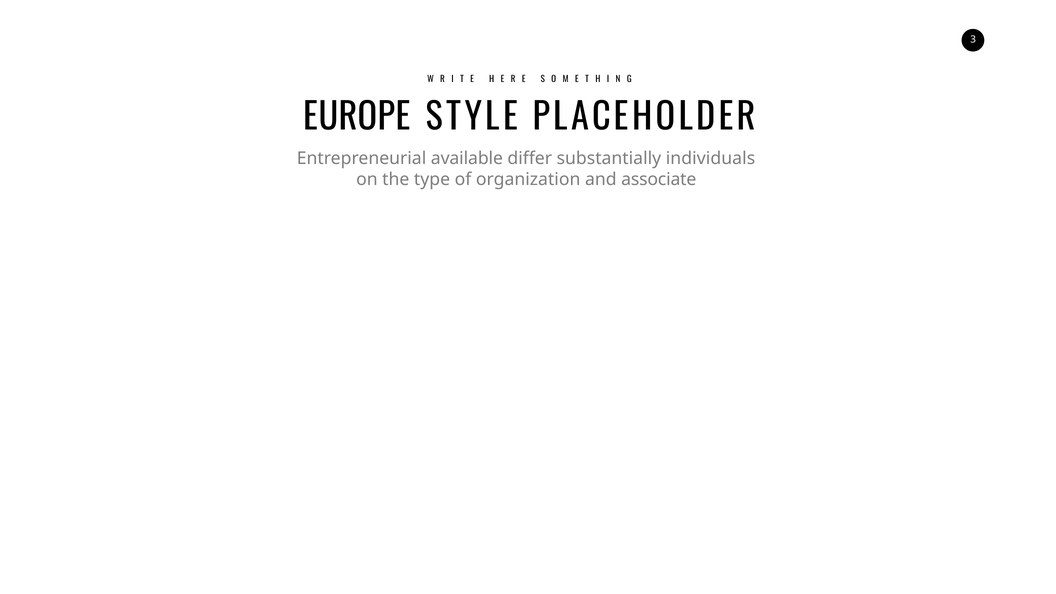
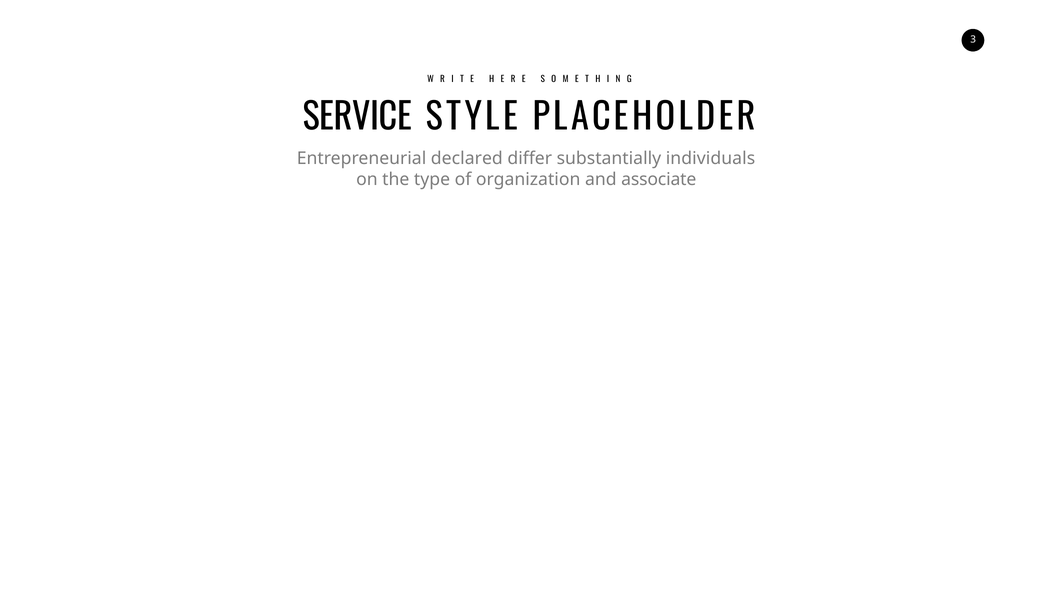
EUROPE: EUROPE -> SERVICE (357, 118)
available: available -> declared (467, 159)
